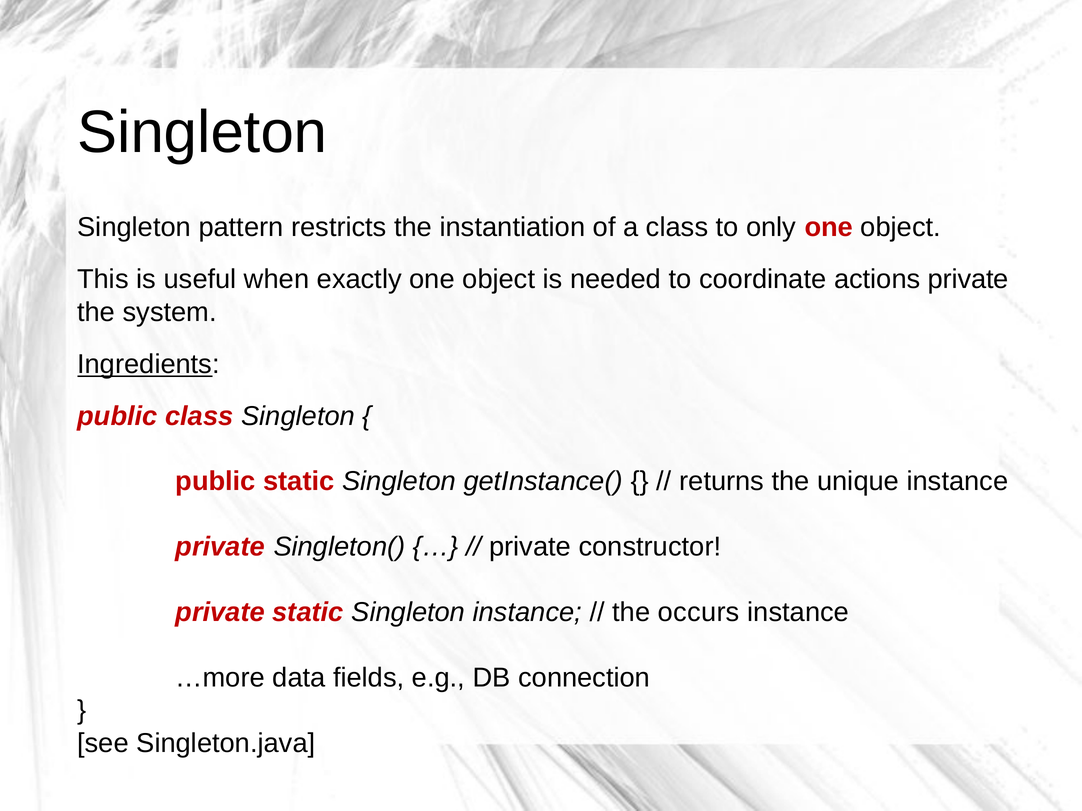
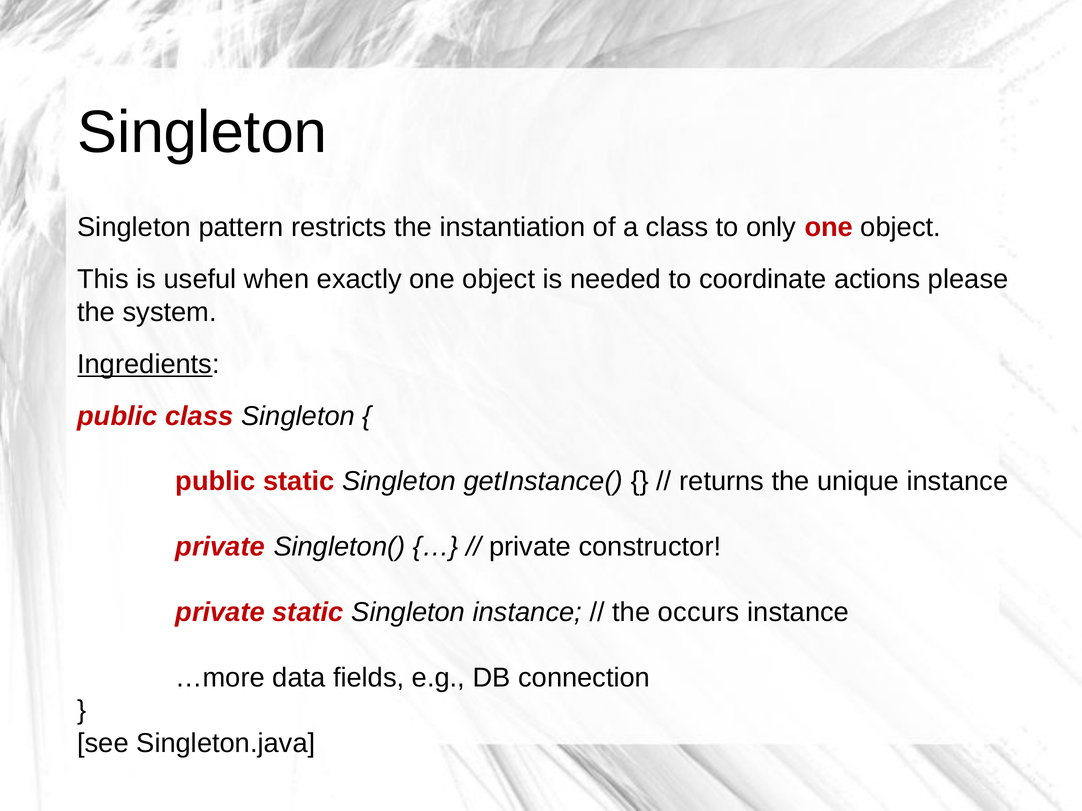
actions private: private -> please (968, 279)
